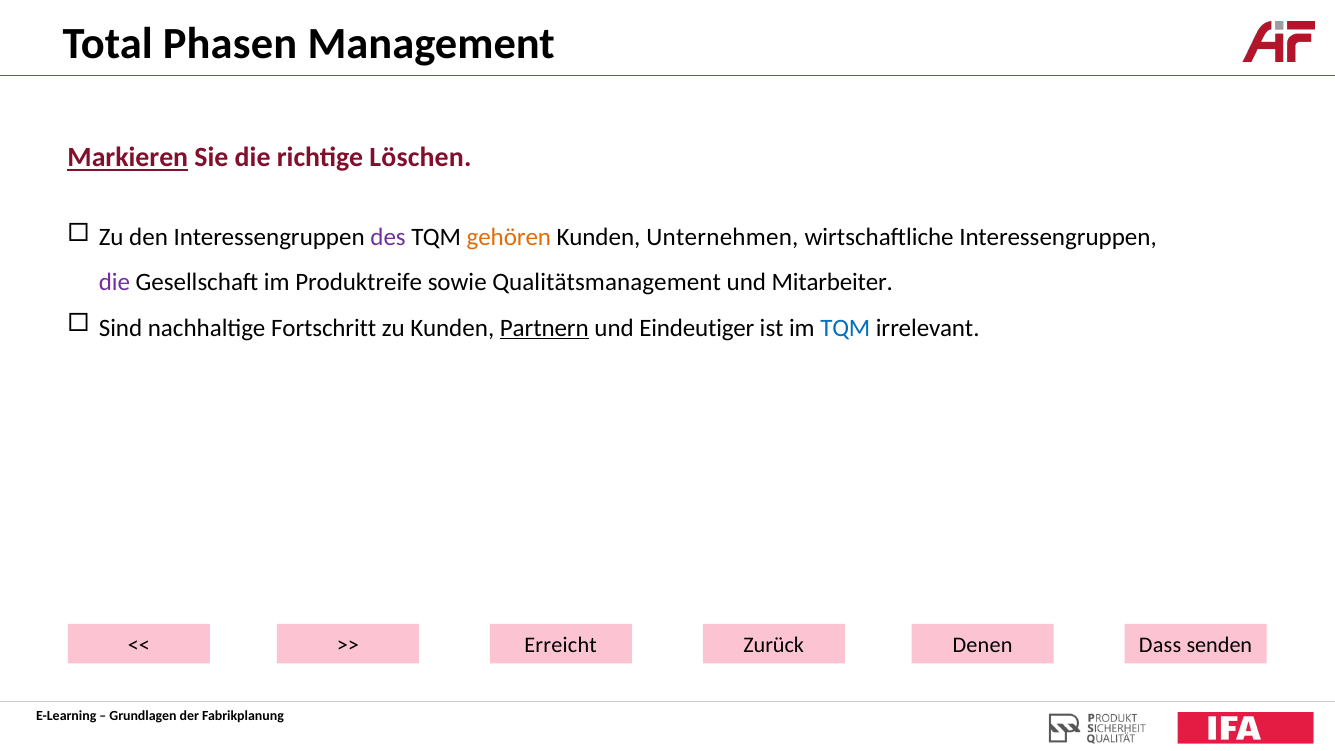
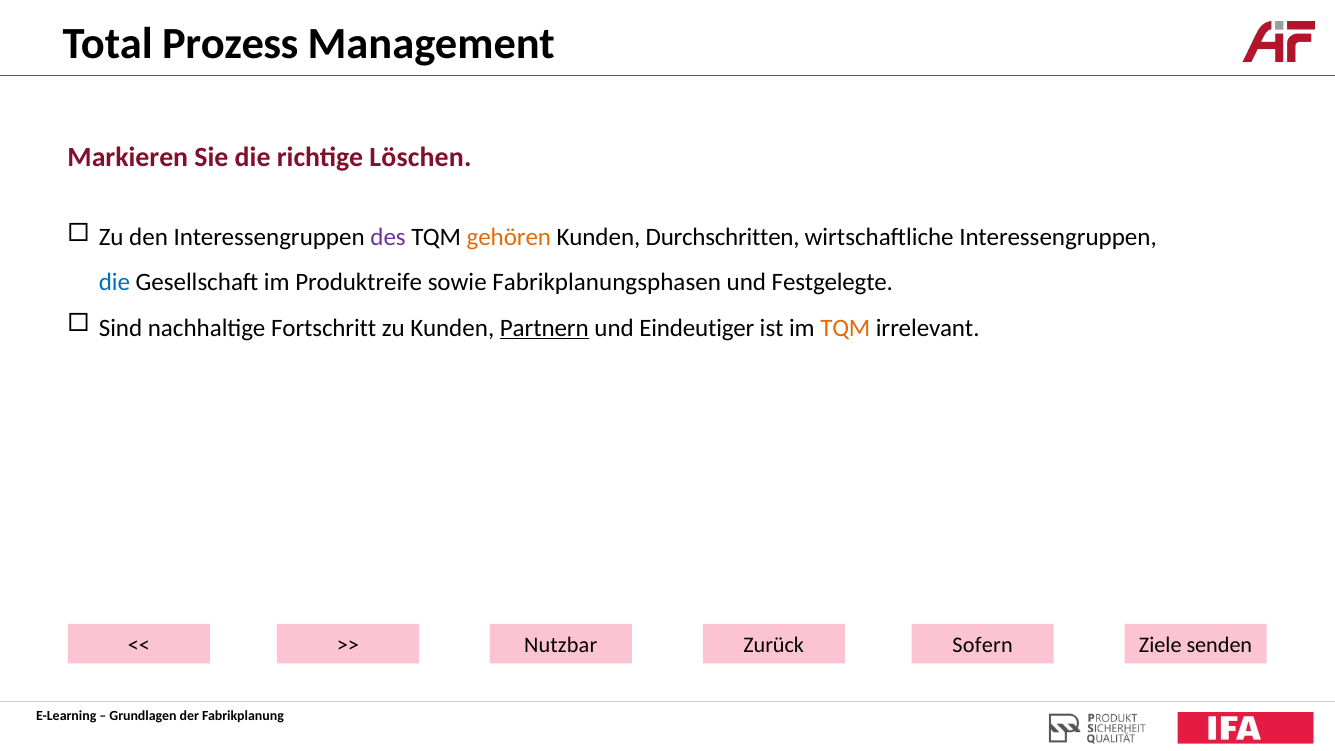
Phasen: Phasen -> Prozess (230, 44)
Markieren underline: present -> none (128, 158)
Unternehmen: Unternehmen -> Durchschritten (723, 238)
die colour: purple -> blue (114, 283)
Qualitätsmanagement: Qualitätsmanagement -> Fabrikplanungsphasen (607, 283)
Mitarbeiter: Mitarbeiter -> Festgelegte (832, 283)
TQM colour: blue -> orange (845, 328)
Erreicht: Erreicht -> Nutzbar (561, 645)
Denen: Denen -> Sofern (983, 645)
Dass: Dass -> Ziele (1160, 645)
